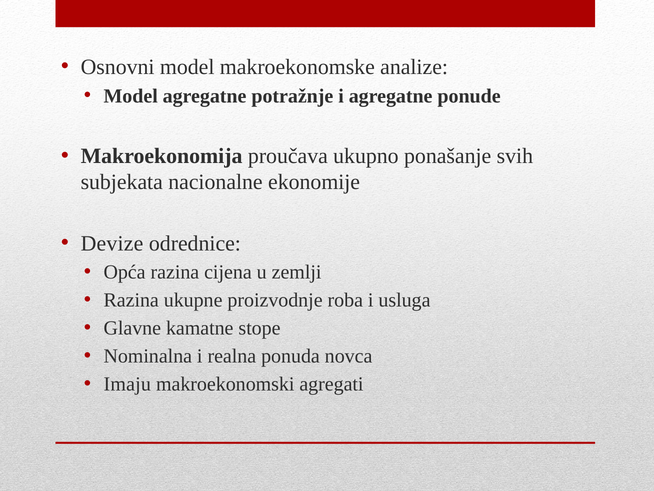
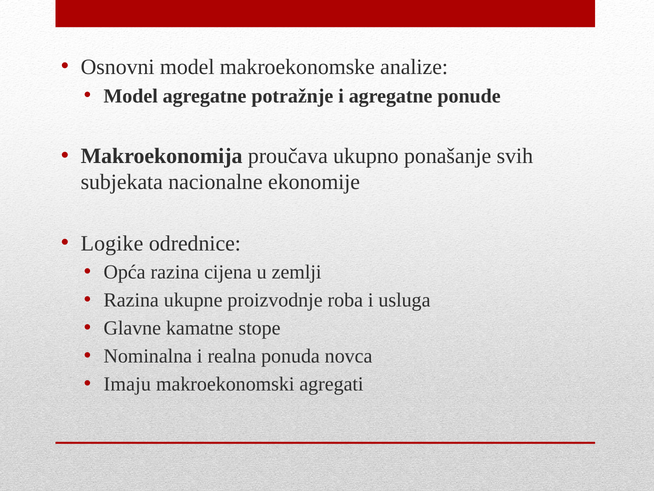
Devize: Devize -> Logike (112, 243)
